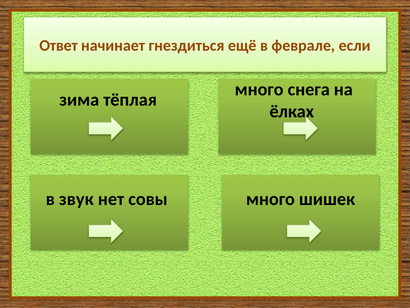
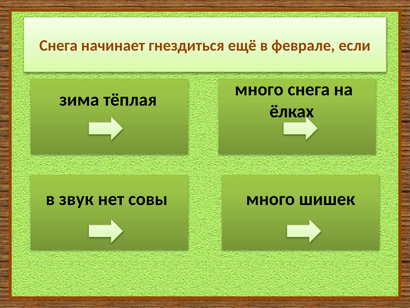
Ответ: Ответ -> Снега (58, 46)
